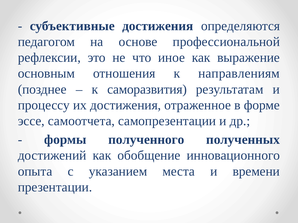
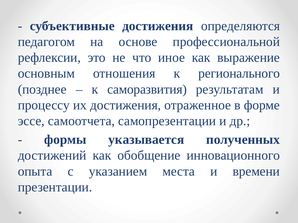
направлениям: направлениям -> регионального (239, 74)
полученного: полученного -> указывается (146, 140)
